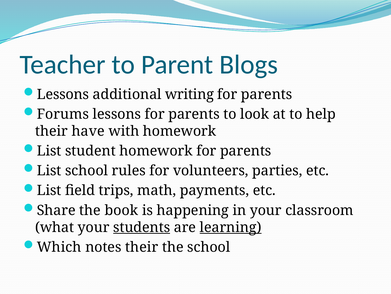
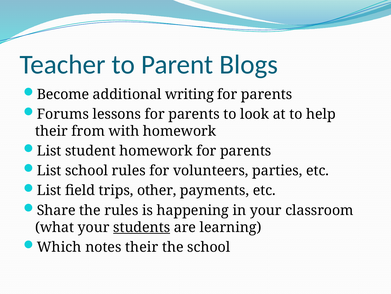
Lessons: Lessons -> Become (63, 94)
have: have -> from (88, 131)
math: math -> other (157, 190)
the book: book -> rules (121, 210)
learning underline: present -> none (231, 227)
